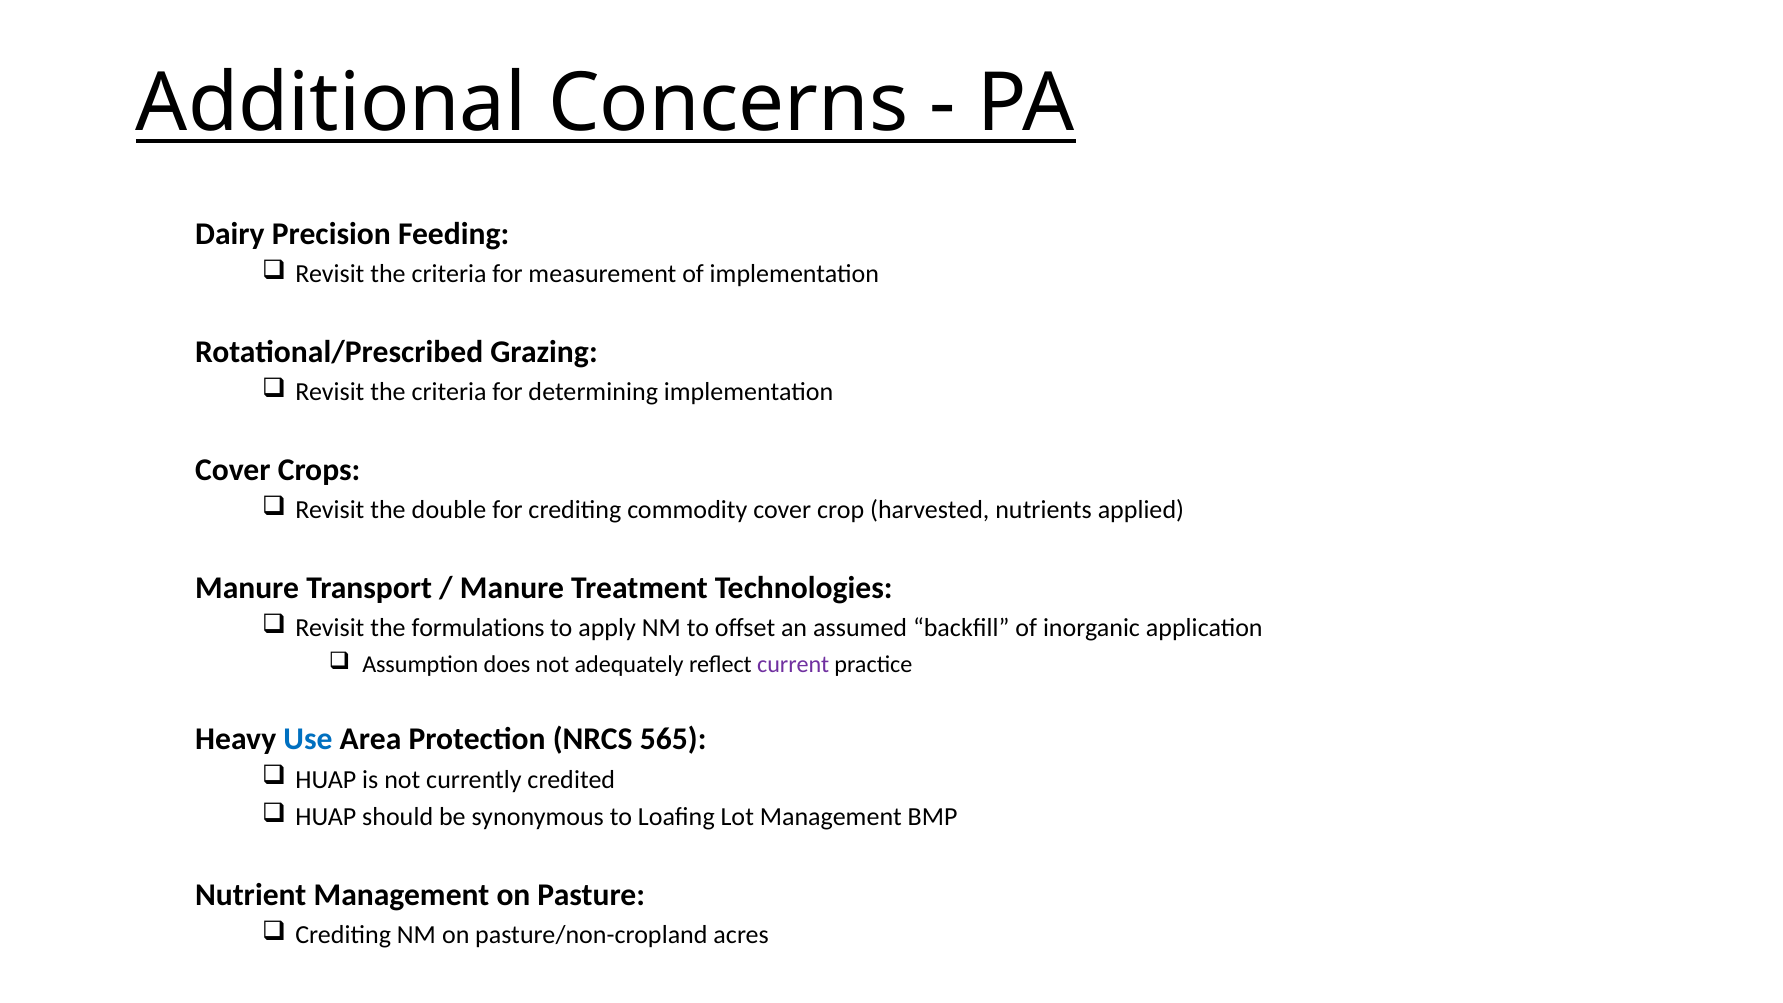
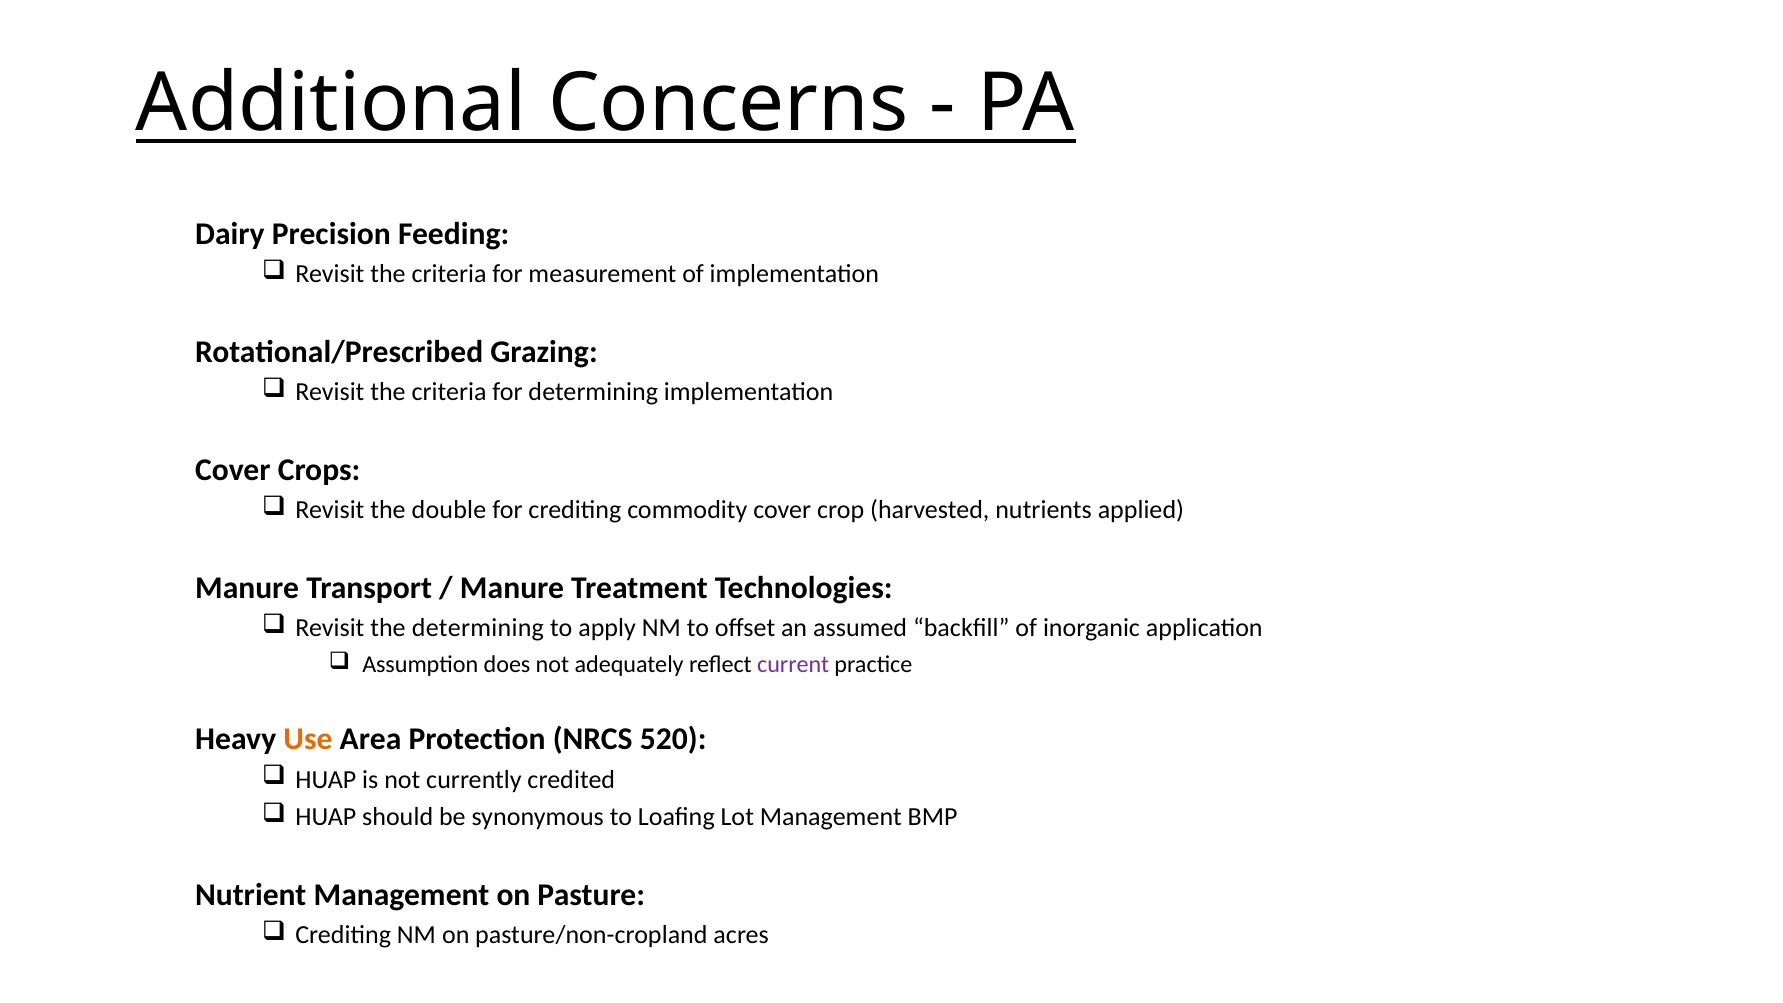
the formulations: formulations -> determining (478, 628)
Use colour: blue -> orange (308, 739)
565: 565 -> 520 (673, 739)
